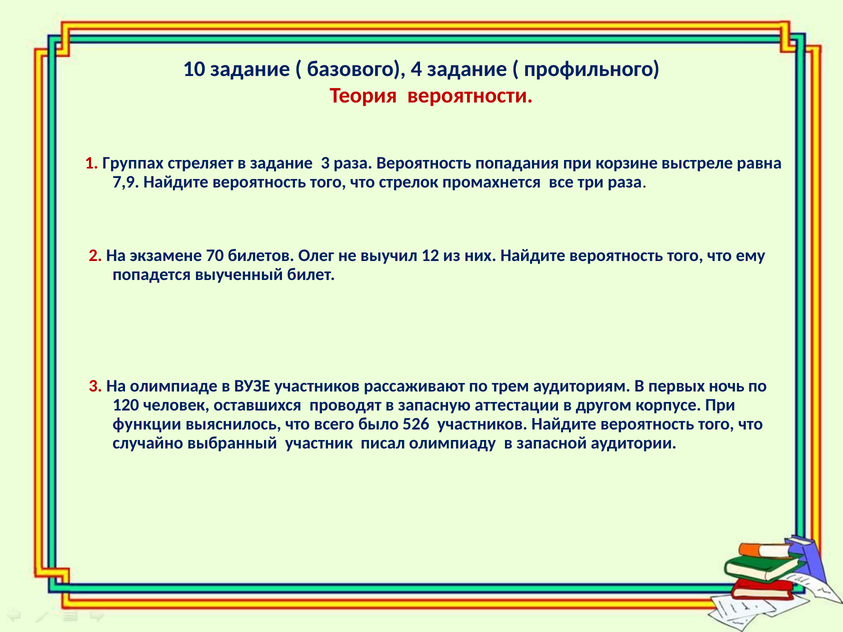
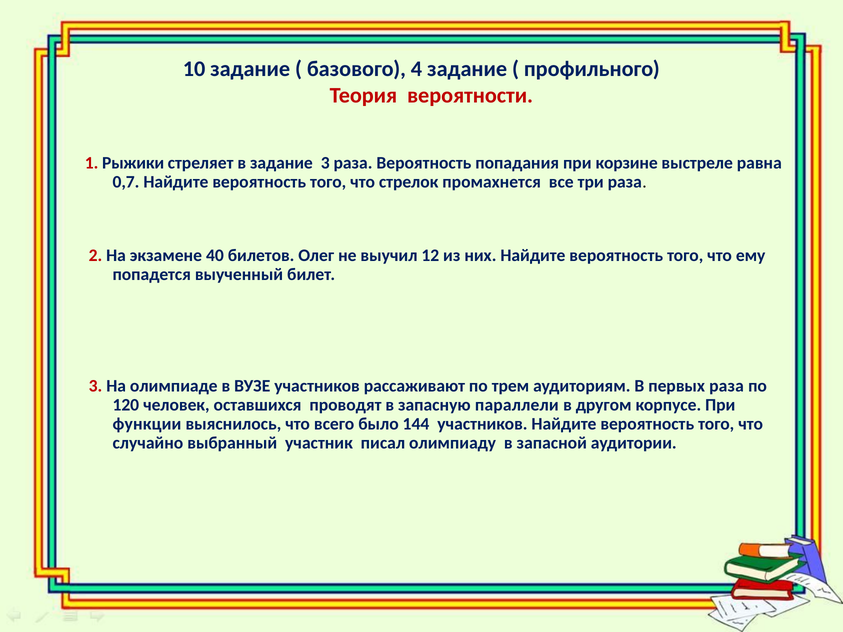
Группах: Группах -> Рыжики (133, 163)
7,9: 7,9 -> 0,7 (126, 182)
70: 70 -> 40 (215, 256)
первых ночь: ночь -> раза (726, 386)
аттестации: аттестации -> параллели (517, 405)
526: 526 -> 144 (416, 424)
